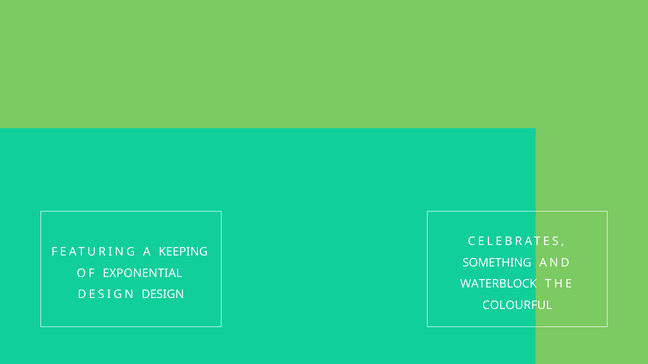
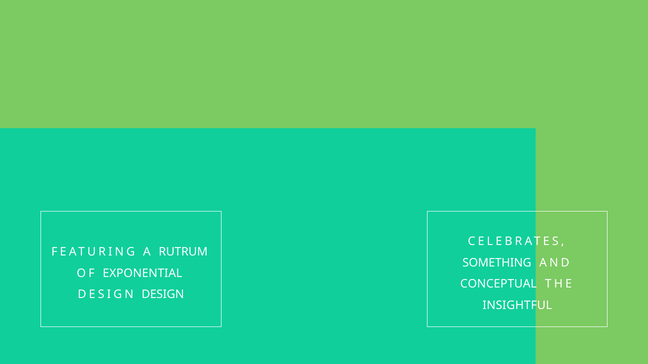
KEEPING: KEEPING -> RUTRUM (183, 252)
WATERBLOCK: WATERBLOCK -> CONCEPTUAL (498, 284)
COLOURFUL: COLOURFUL -> INSIGHTFUL (517, 306)
